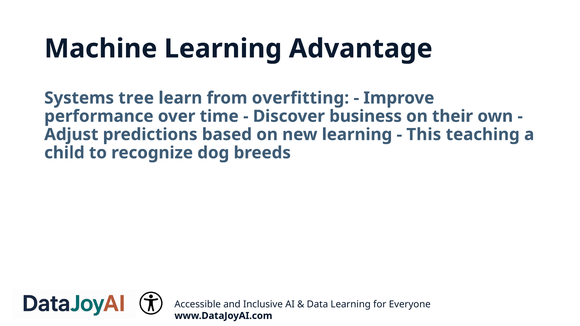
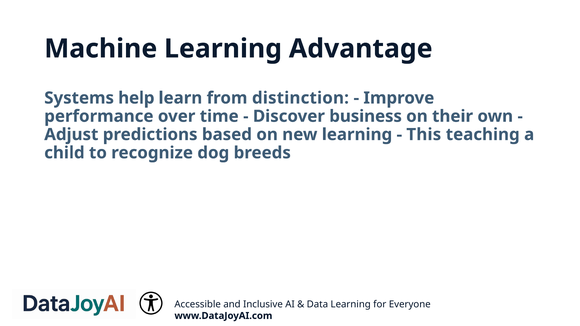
tree: tree -> help (136, 98)
overfitting: overfitting -> distinction (300, 98)
